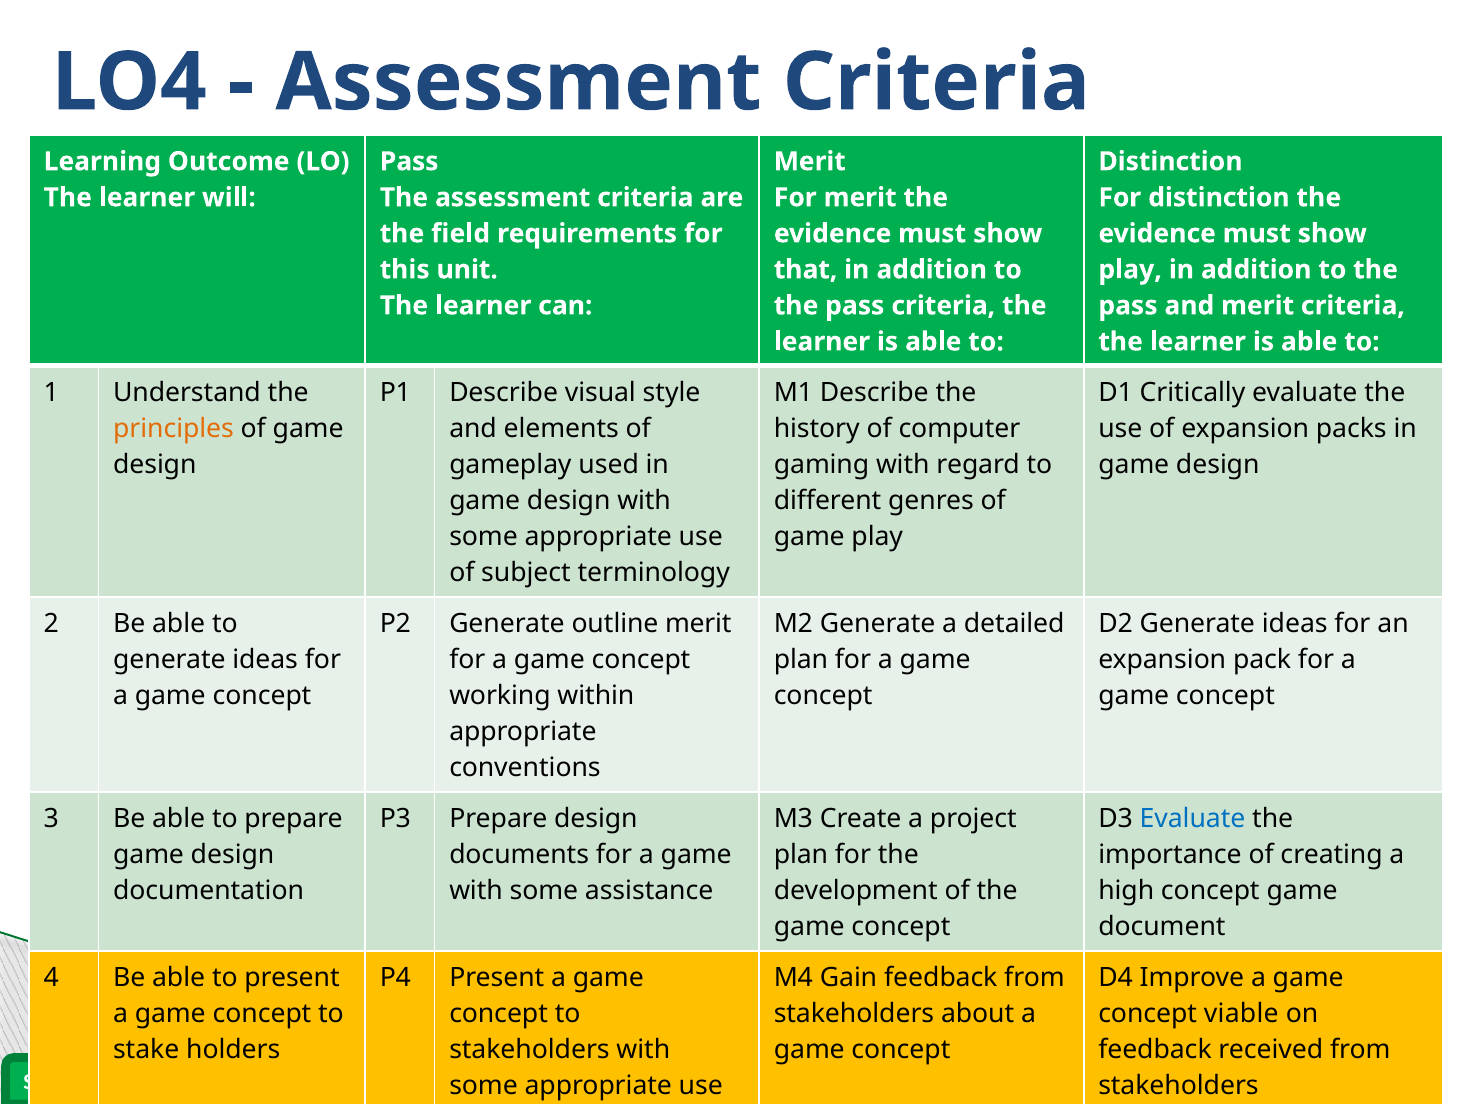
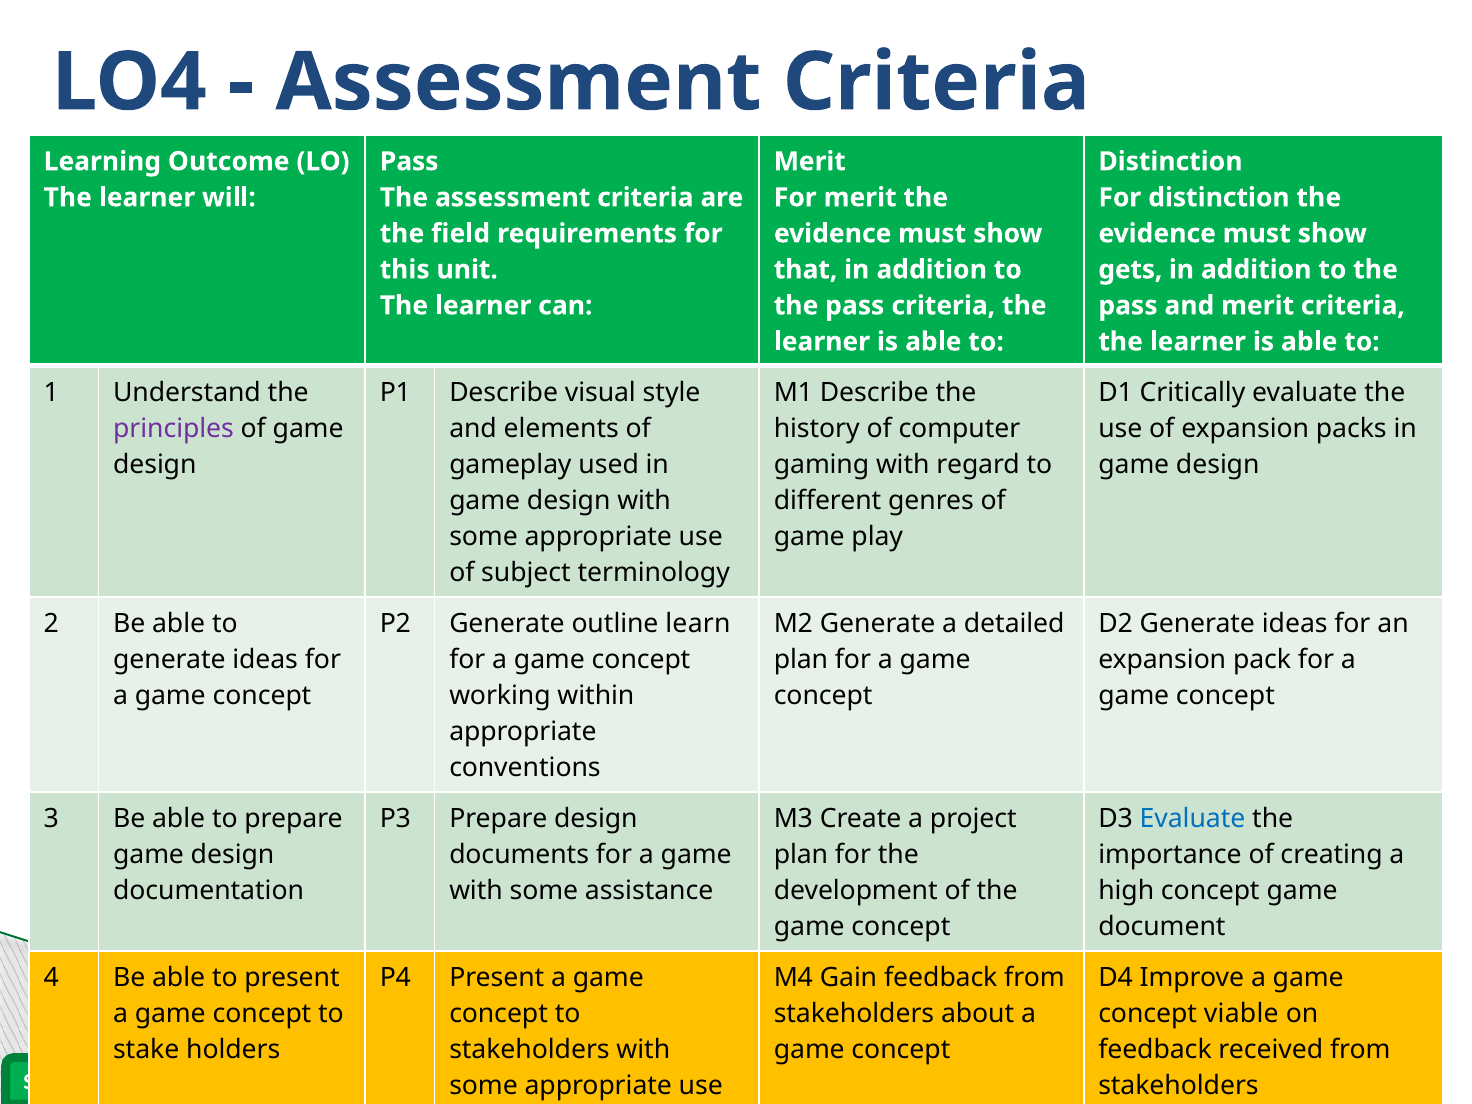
play: play -> gets (1130, 270)
principles colour: orange -> purple (174, 429)
outline merit: merit -> learn (698, 624)
